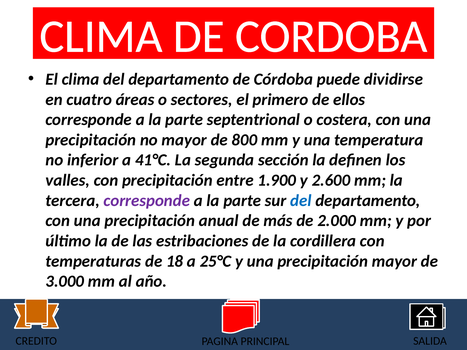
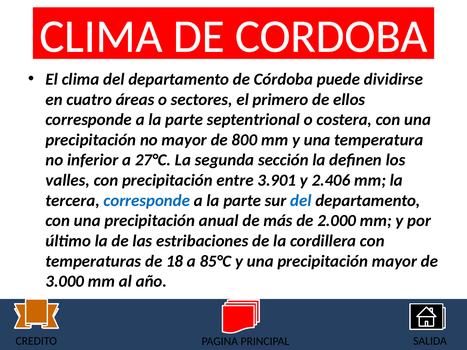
41°C: 41°C -> 27°C (153, 160)
1.900: 1.900 -> 3.901 (277, 180)
2.600: 2.600 -> 2.406 (331, 180)
corresponde colour: purple -> blue (147, 201)
25°C: 25°C -> 85°C (216, 261)
